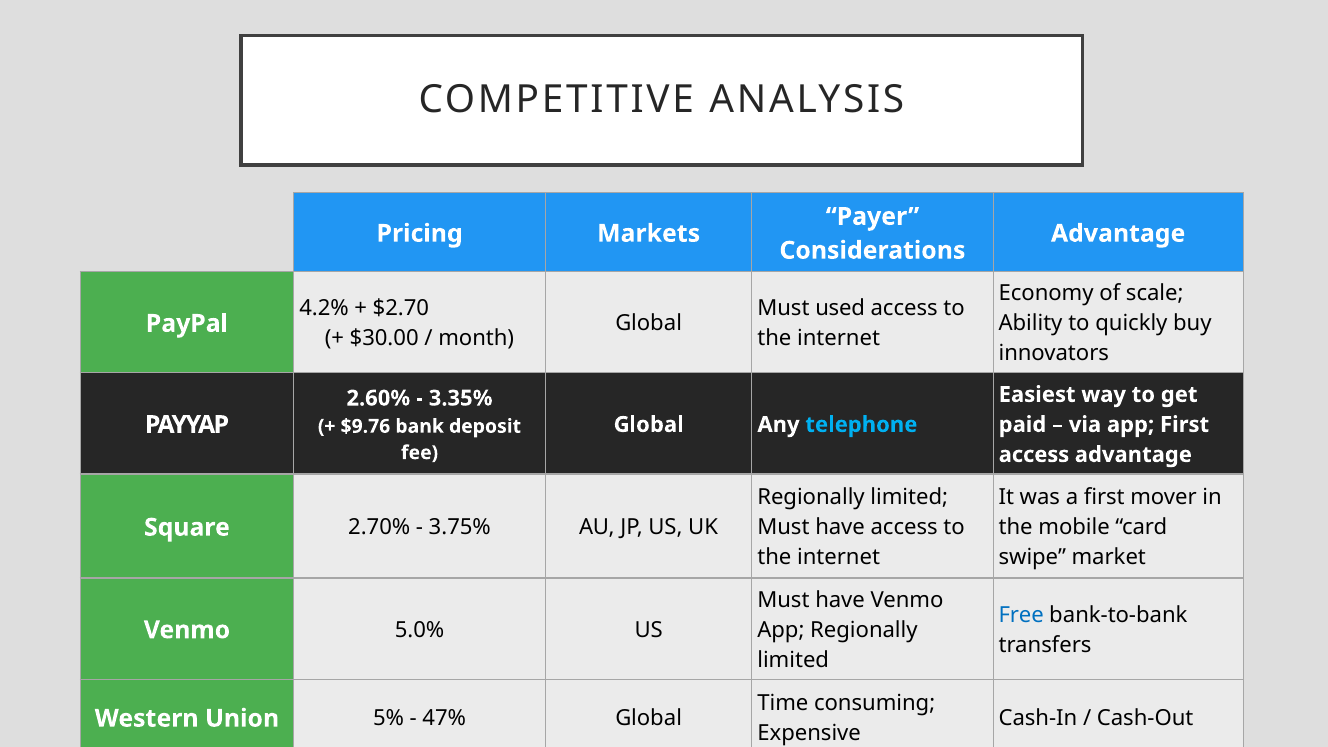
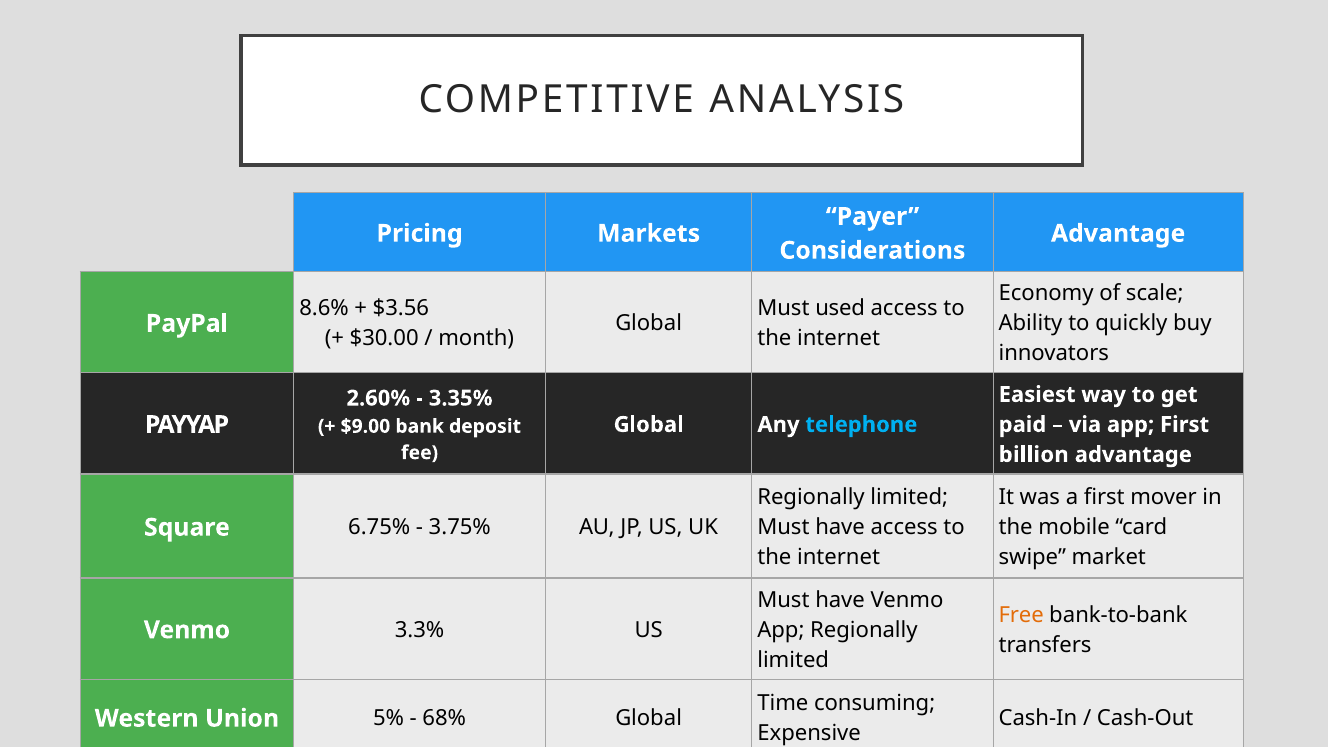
4.2%: 4.2% -> 8.6% (324, 308)
$2.70: $2.70 -> $3.56 (401, 308)
$9.76: $9.76 -> $9.00 (365, 426)
access: access -> billion (1034, 455)
2.70%: 2.70% -> 6.75% (379, 527)
Free colour: blue -> orange (1021, 615)
5.0%: 5.0% -> 3.3% (420, 630)
47%: 47% -> 68% (444, 718)
